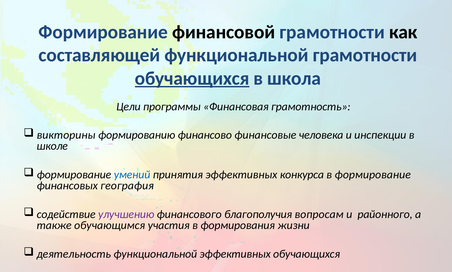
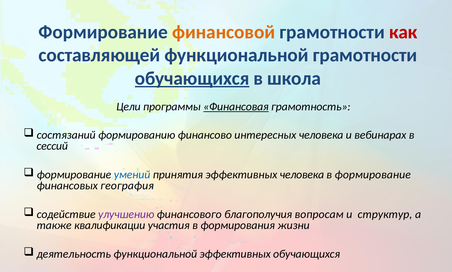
финансовой colour: black -> orange (224, 32)
как colour: black -> red (403, 32)
Финансовая underline: none -> present (236, 107)
викторины: викторины -> состязаний (66, 135)
финансовые: финансовые -> интересных (265, 135)
инспекции: инспекции -> вебинарах (380, 135)
школе: школе -> сессий (52, 146)
эффективных конкурса: конкурса -> человека (302, 175)
районного: районного -> структур (385, 215)
обучающимся: обучающимся -> квалификации (110, 226)
